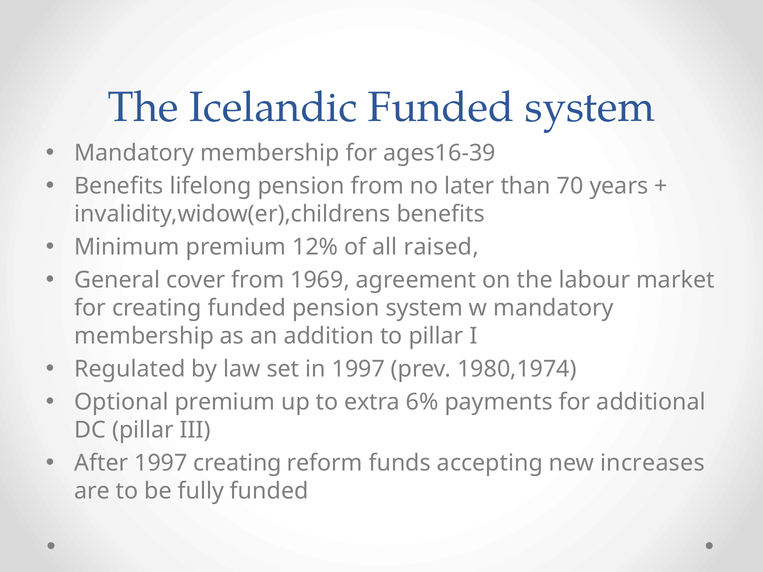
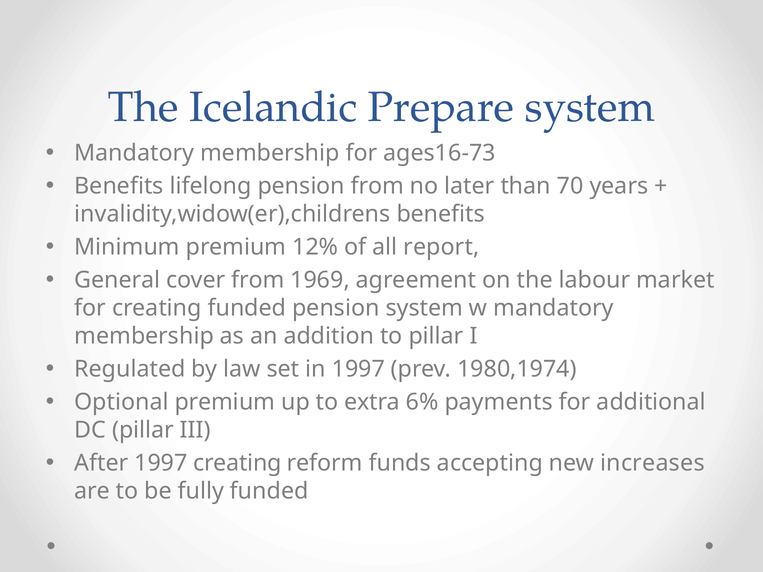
Icelandic Funded: Funded -> Prepare (441, 107)
ages16-39: ages16-39 -> ages16-73 (440, 153)
raised: raised -> report (441, 247)
